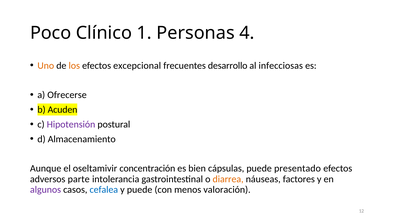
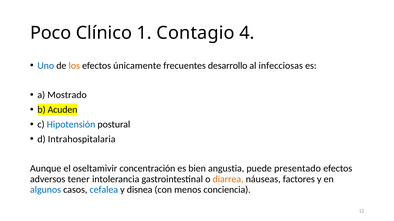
Personas: Personas -> Contagio (196, 33)
Uno colour: orange -> blue (46, 66)
excepcional: excepcional -> únicamente (137, 66)
Ofrecerse: Ofrecerse -> Mostrado (67, 95)
Hipotensión colour: purple -> blue (71, 125)
Almacenamiento: Almacenamiento -> Intrahospitalaria (82, 139)
cápsulas: cápsulas -> angustia (226, 169)
parte: parte -> tener (79, 180)
algunos colour: purple -> blue (46, 190)
y puede: puede -> disnea (140, 190)
valoración: valoración -> conciencia (227, 190)
